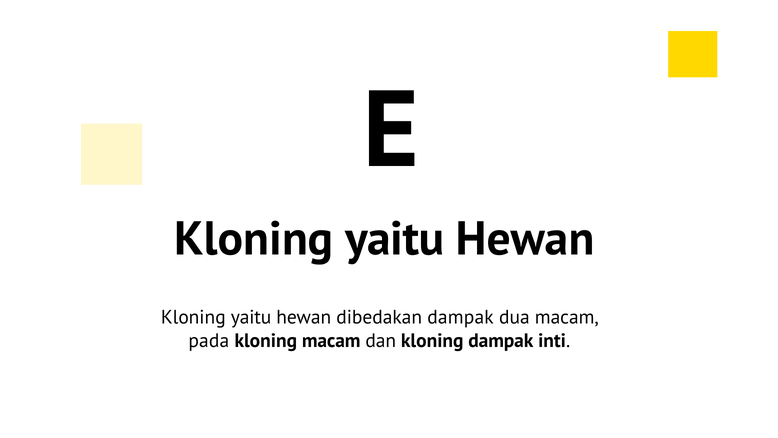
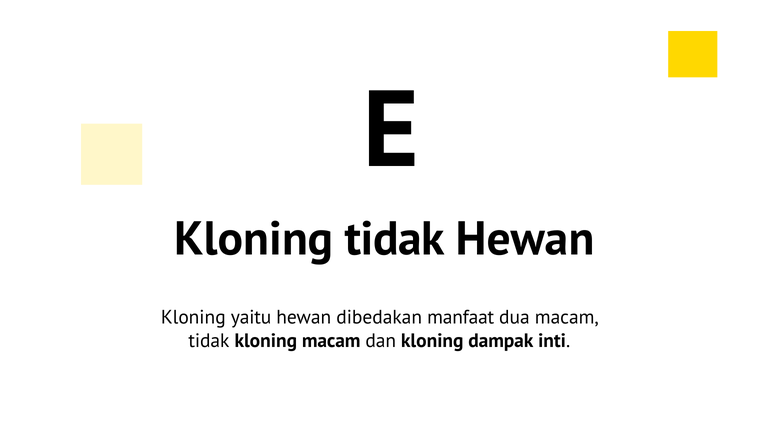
yaitu: yaitu -> tidak (395, 239)
dibedakan dampak: dampak -> manfaat (461, 317)
pada: pada -> tidak (209, 340)
